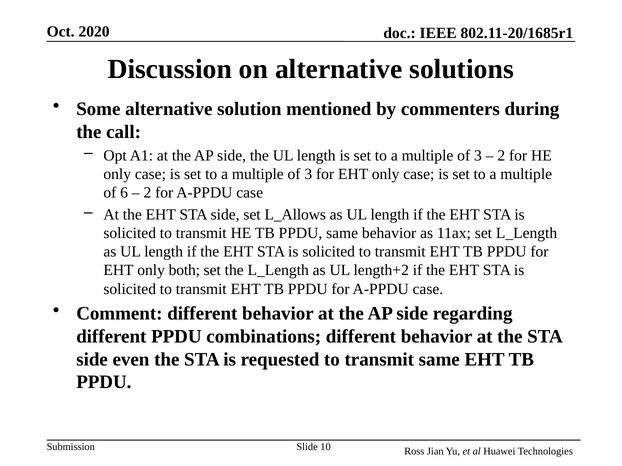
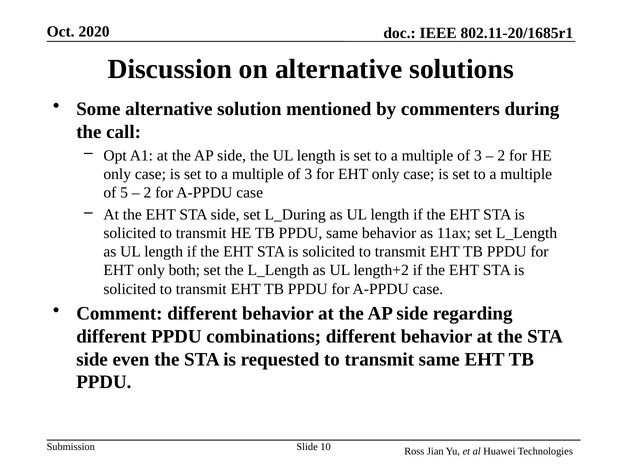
6: 6 -> 5 (124, 193)
L_Allows: L_Allows -> L_During (295, 215)
